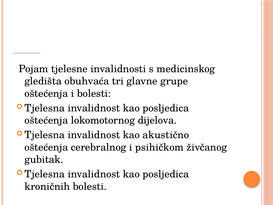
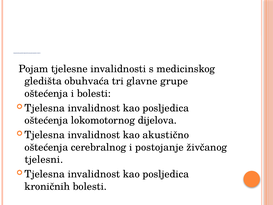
psihičkom: psihičkom -> postojanje (159, 147)
gubitak: gubitak -> tjelesni (44, 159)
